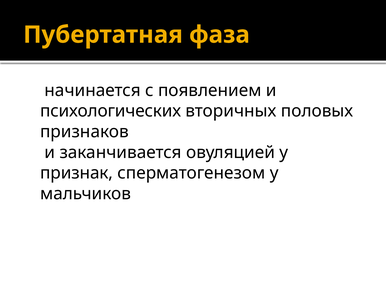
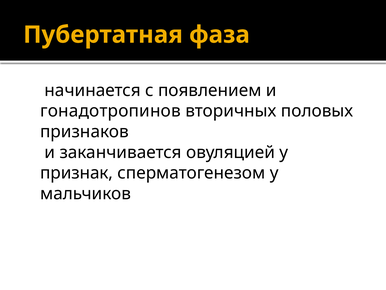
психологических: психологических -> гонадотропинов (110, 111)
